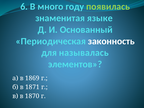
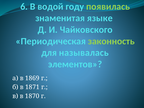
много: много -> водой (50, 7)
Основанный: Основанный -> Чайковского (86, 30)
законность colour: white -> light green (111, 41)
